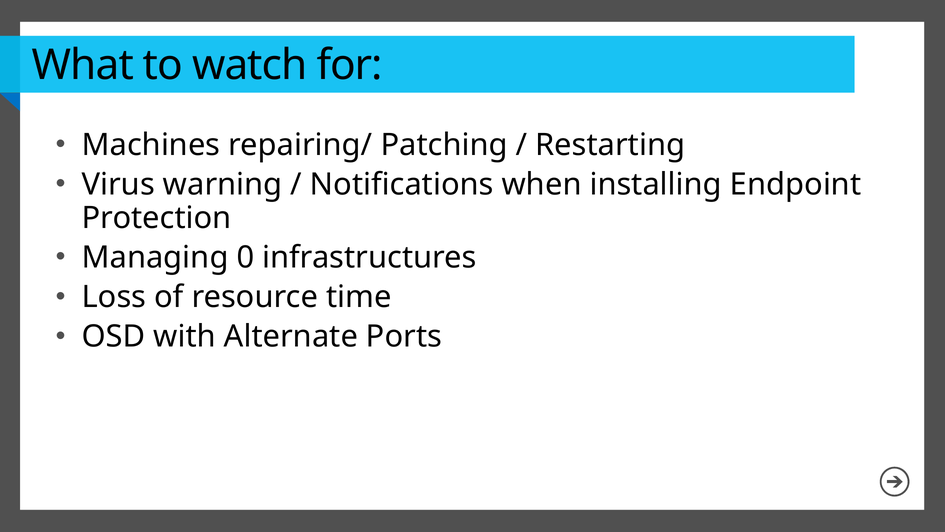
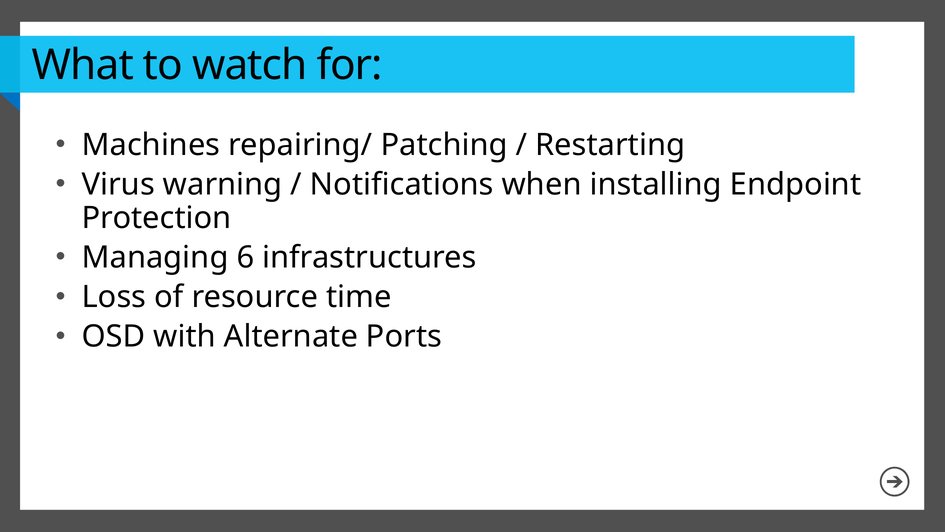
0: 0 -> 6 (245, 257)
